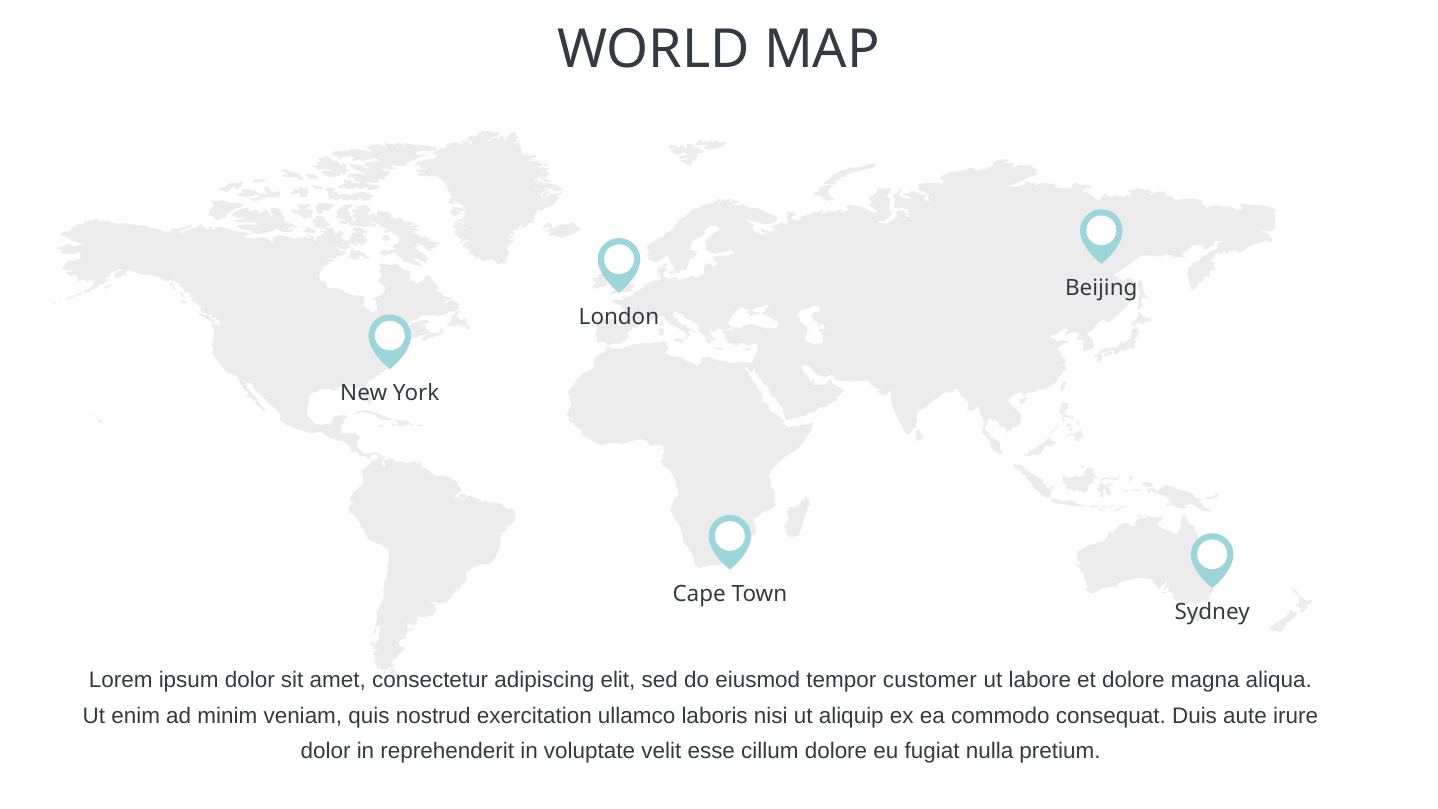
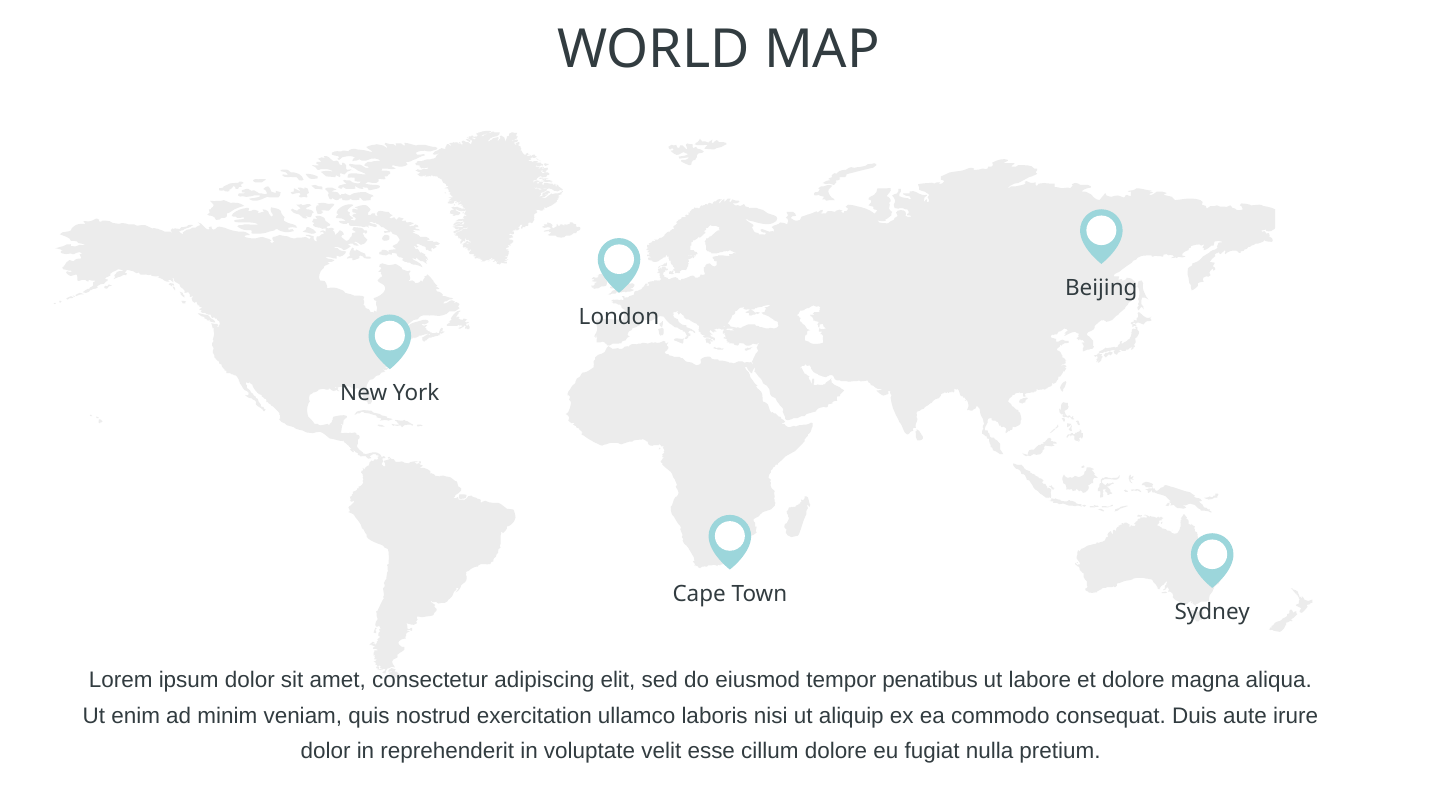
customer: customer -> penatibus (930, 680)
